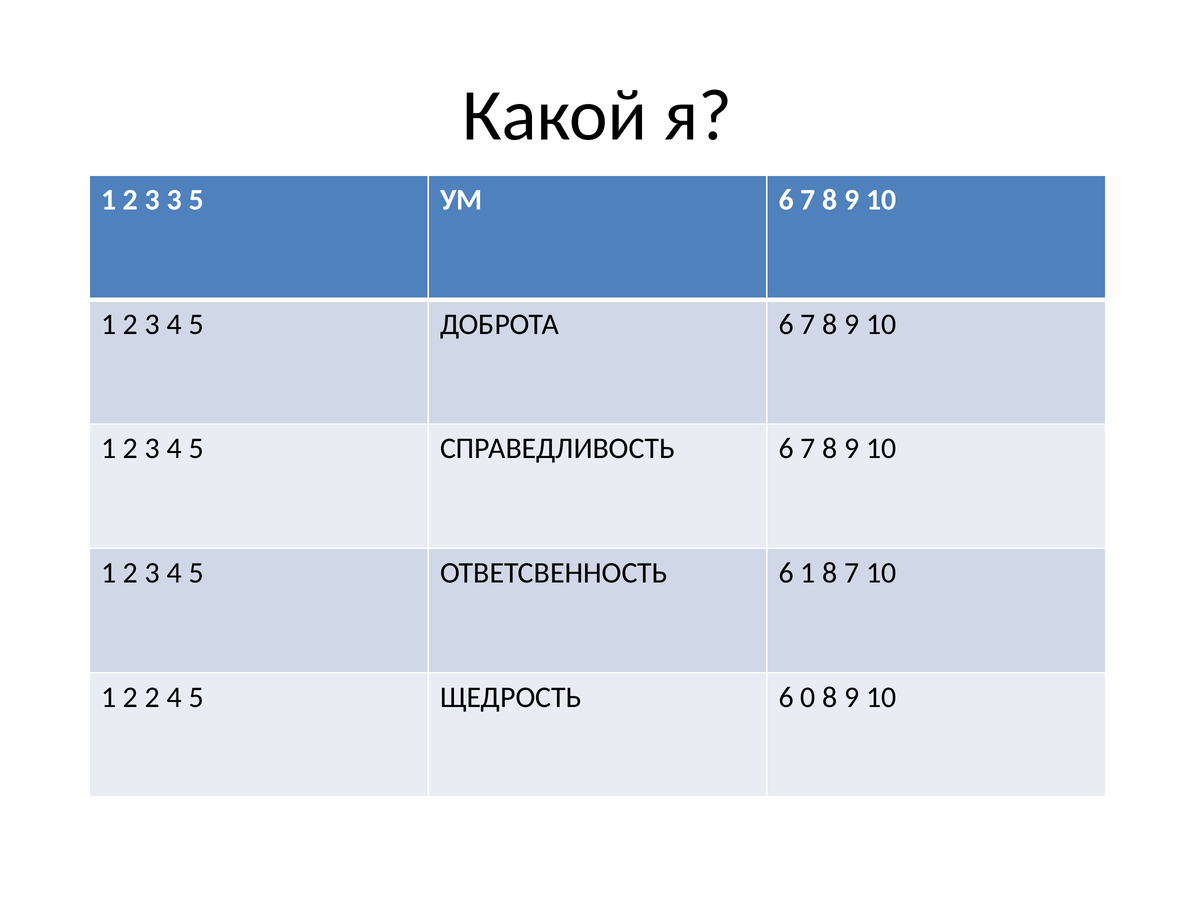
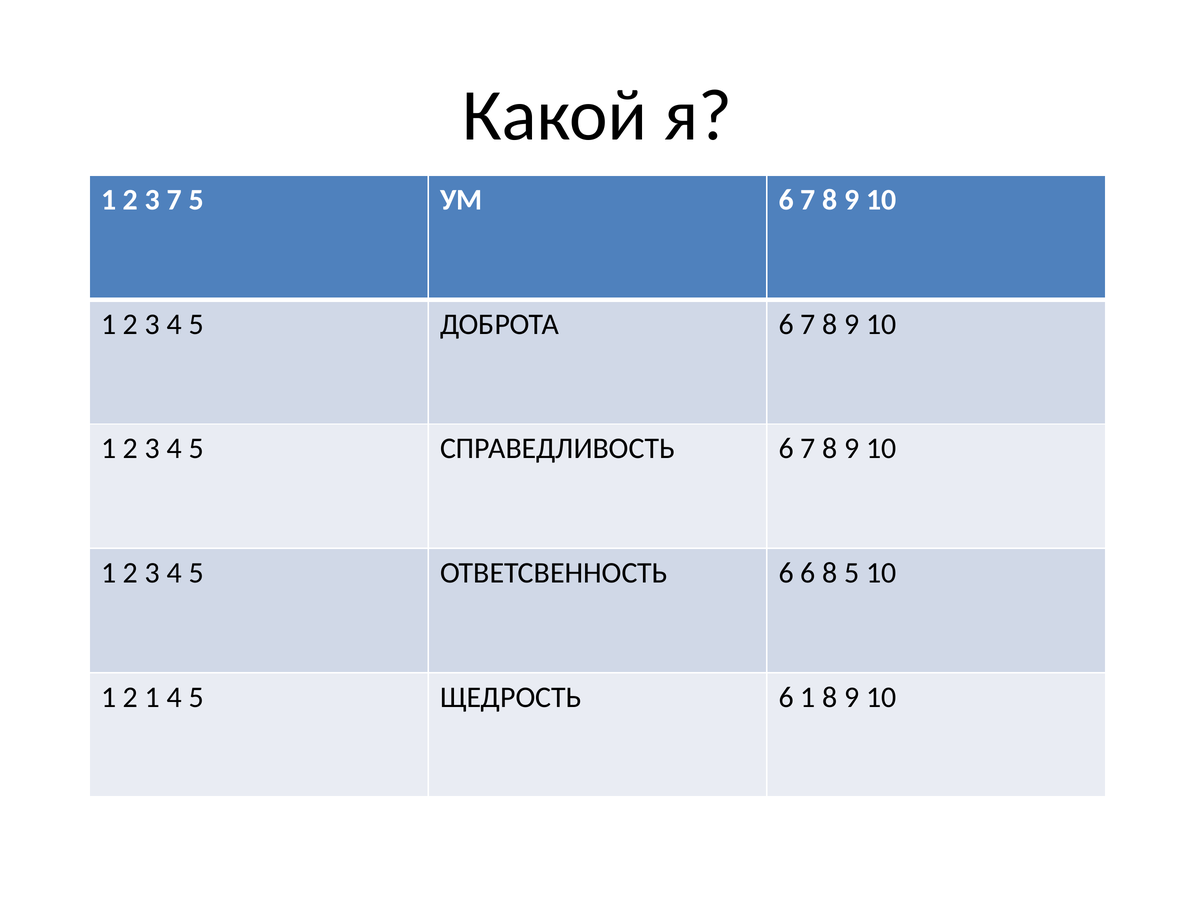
3 3: 3 -> 7 (174, 200)
6 1: 1 -> 6 (808, 572)
8 7: 7 -> 5 (852, 572)
2 2: 2 -> 1 (152, 697)
6 0: 0 -> 1 (808, 697)
